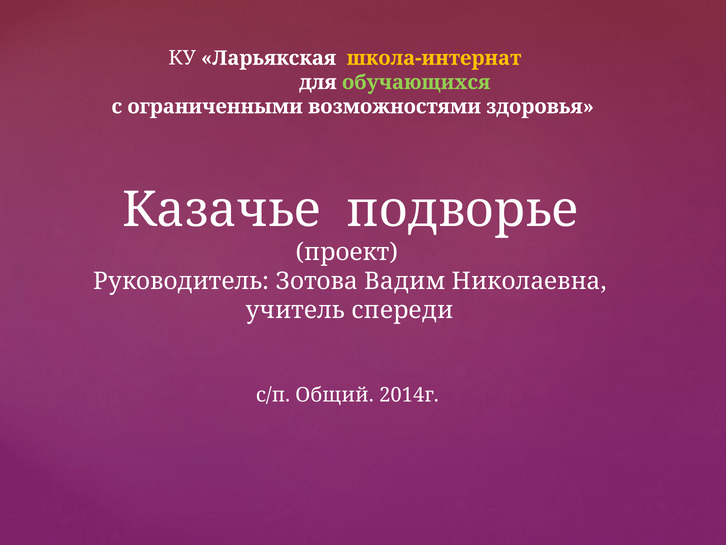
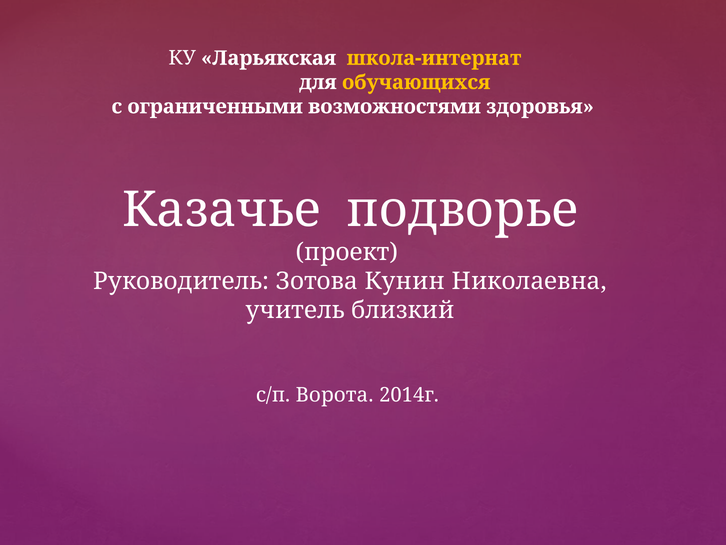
обучающихся colour: light green -> yellow (416, 82)
Вадим: Вадим -> Кунин (405, 281)
спереди: спереди -> близкий (403, 310)
Общий: Общий -> Ворота (335, 395)
